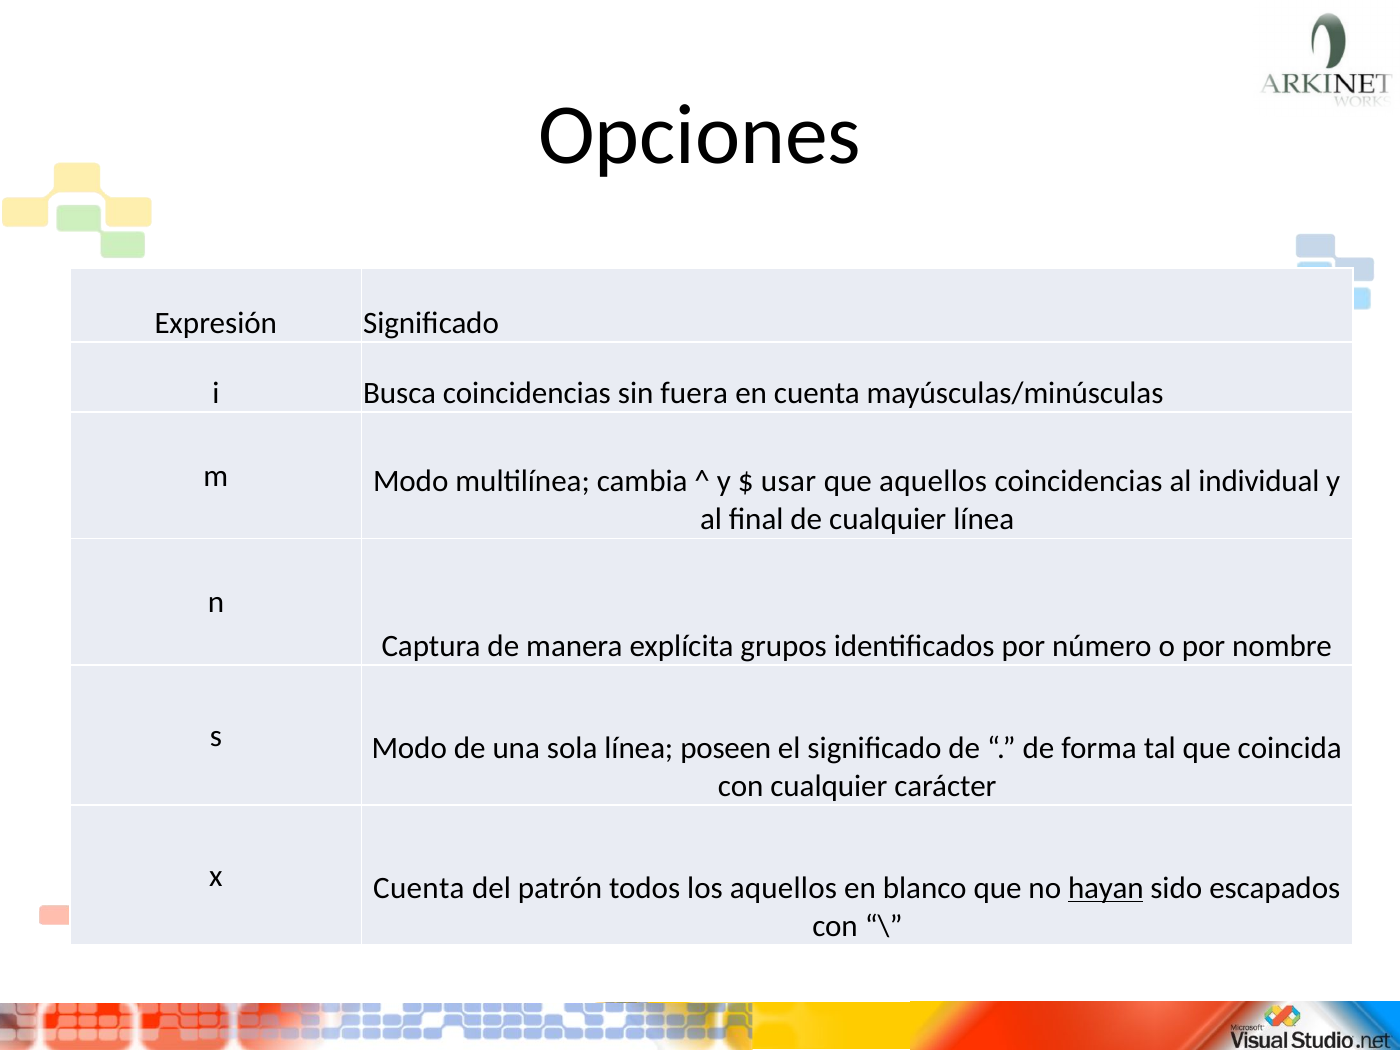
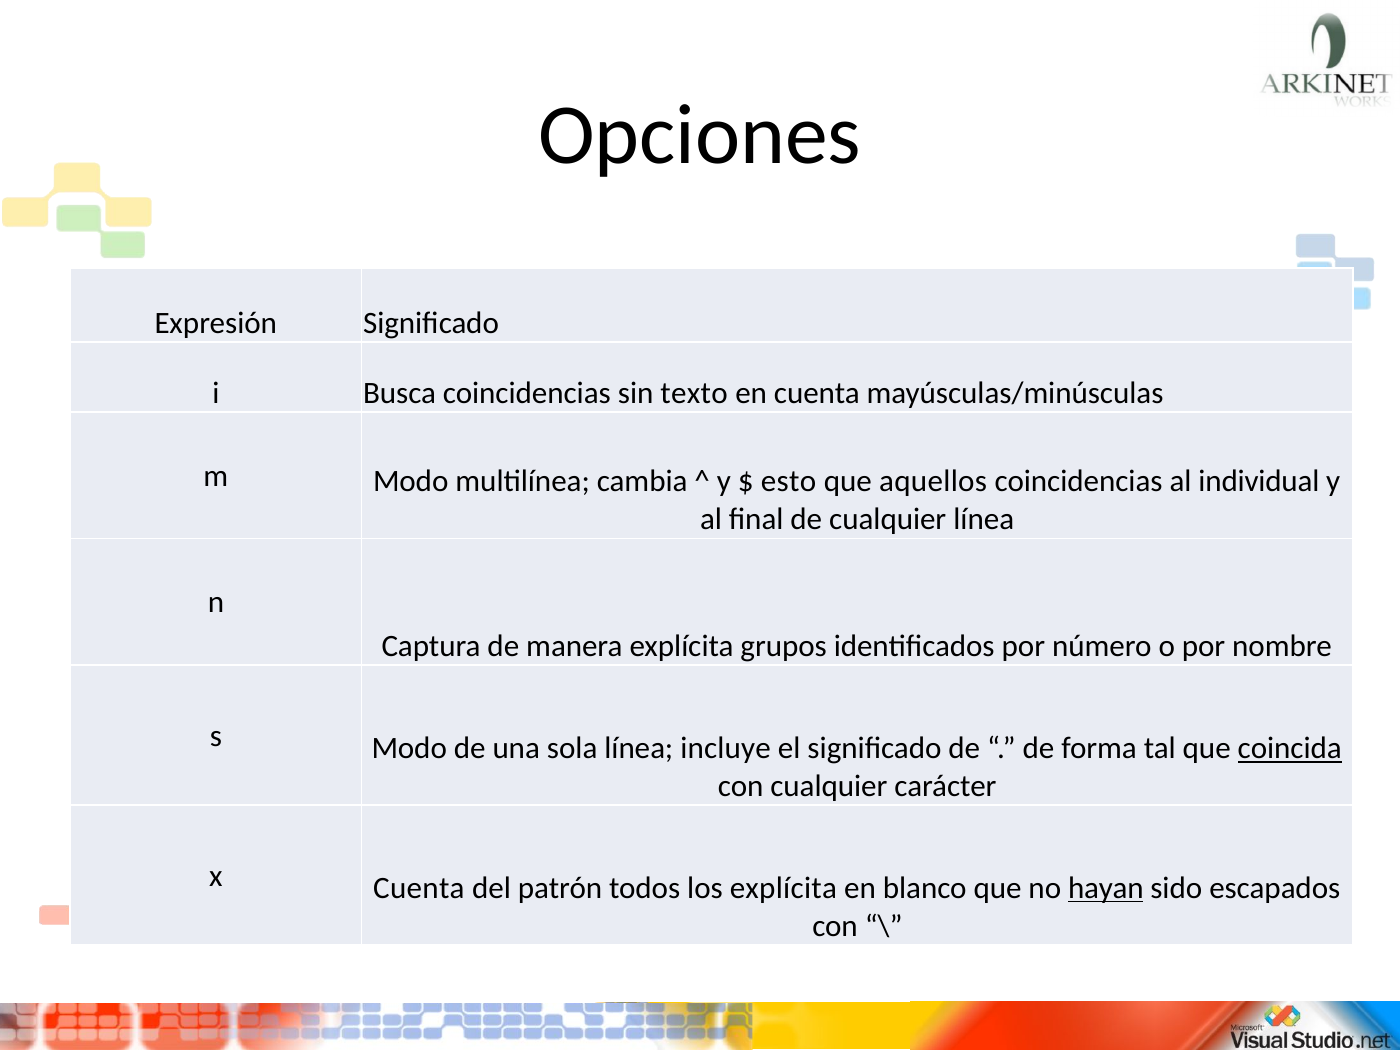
fuera: fuera -> texto (694, 393)
usar: usar -> esto (789, 482)
poseen: poseen -> incluye (726, 748)
coincida underline: none -> present (1290, 748)
los aquellos: aquellos -> explícita (783, 888)
